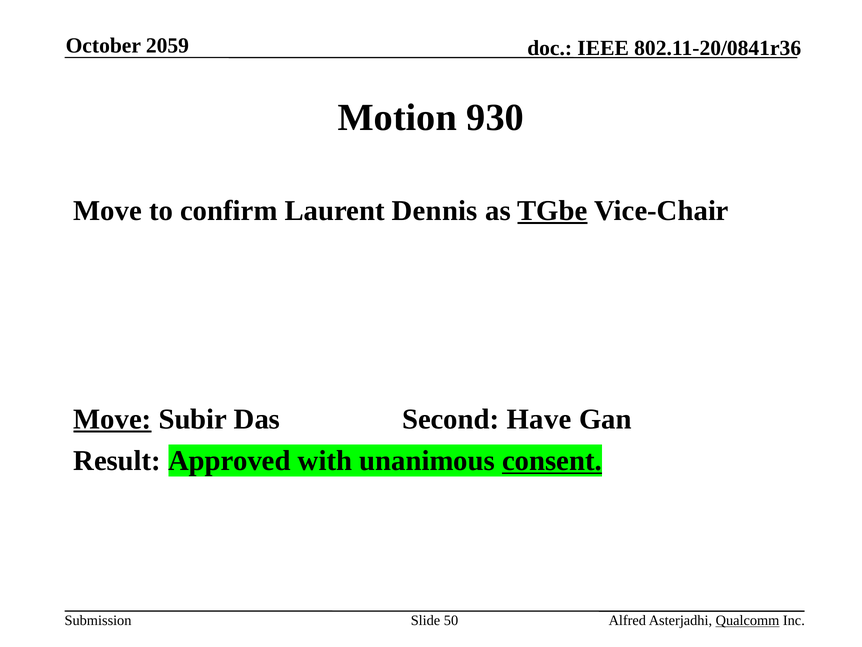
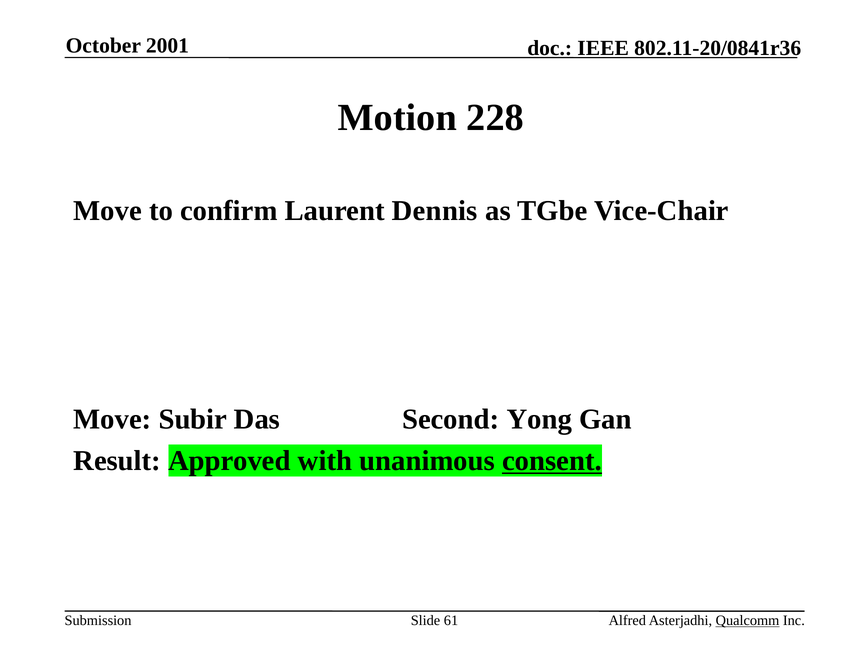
2059: 2059 -> 2001 (167, 46)
930: 930 -> 228 (495, 118)
TGbe underline: present -> none (552, 210)
Move underline: present -> none (112, 419)
Have: Have -> Yong (539, 419)
50: 50 -> 61 (451, 620)
